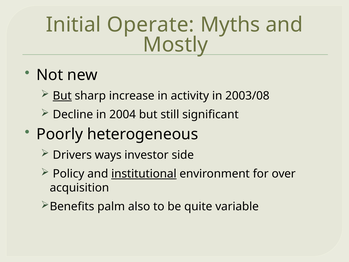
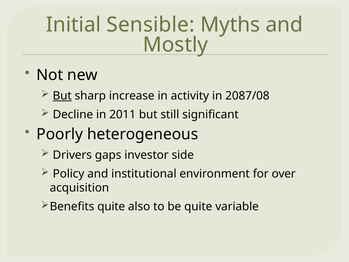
Operate: Operate -> Sensible (151, 25)
2003/08: 2003/08 -> 2087/08 (247, 96)
2004: 2004 -> 2011 (123, 115)
ways: ways -> gaps (108, 155)
institutional underline: present -> none (144, 174)
Benefits palm: palm -> quite (111, 206)
